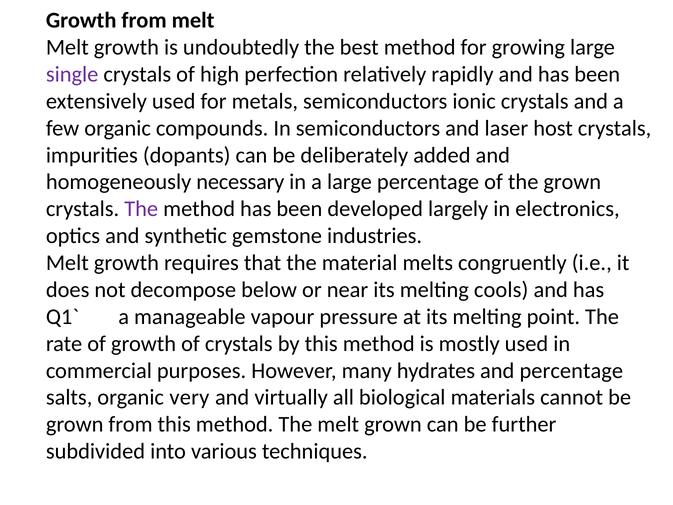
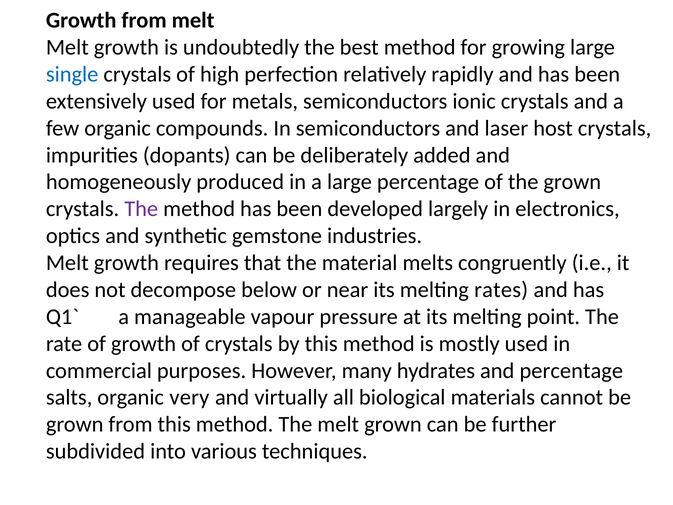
single colour: purple -> blue (72, 74)
necessary: necessary -> produced (240, 182)
cools: cools -> rates (501, 290)
